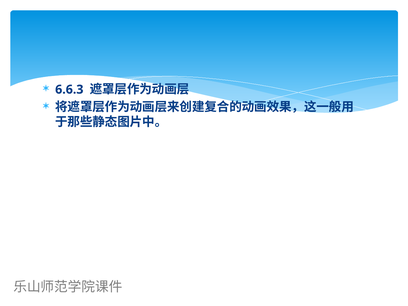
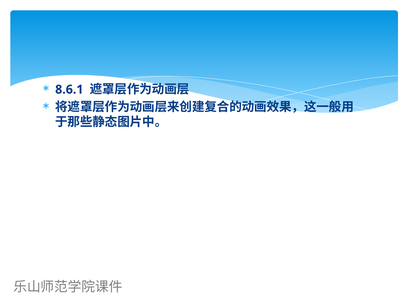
6.6.3: 6.6.3 -> 8.6.1 (69, 90)
